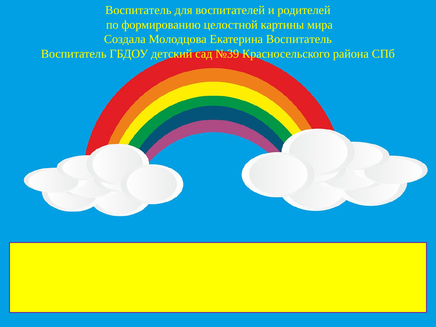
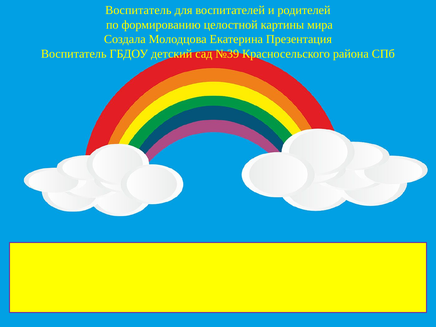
Екатерина Воспитатель: Воспитатель -> Презентация (299, 39)
